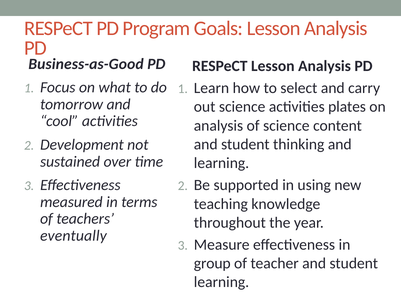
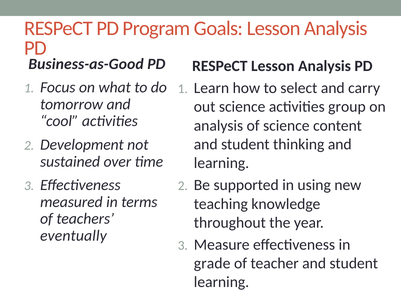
plates: plates -> group (347, 107)
group: group -> grade (212, 263)
